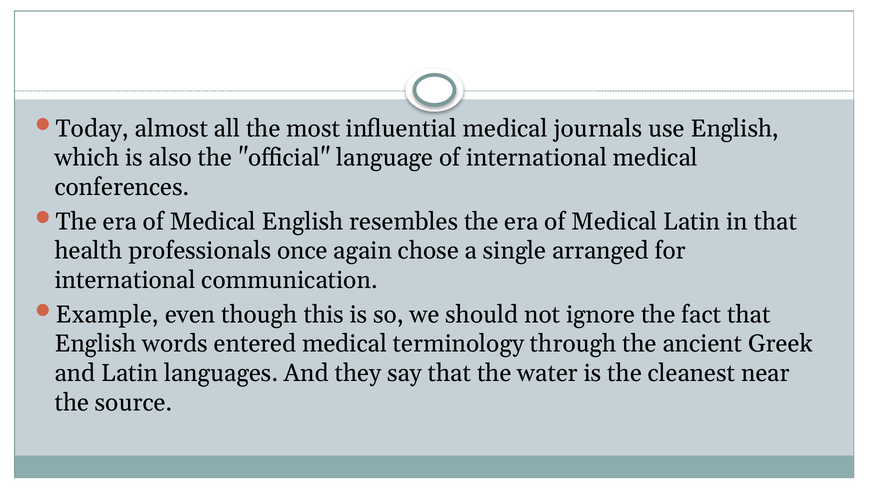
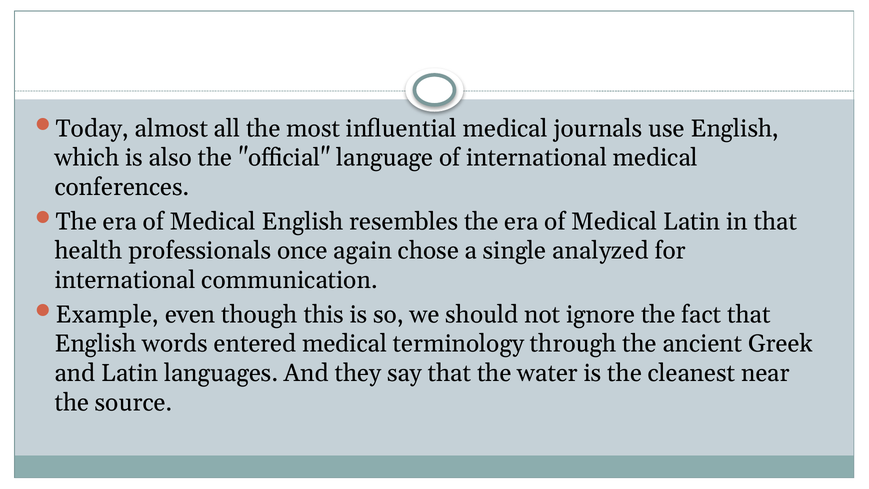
arranged: arranged -> analyzed (600, 251)
